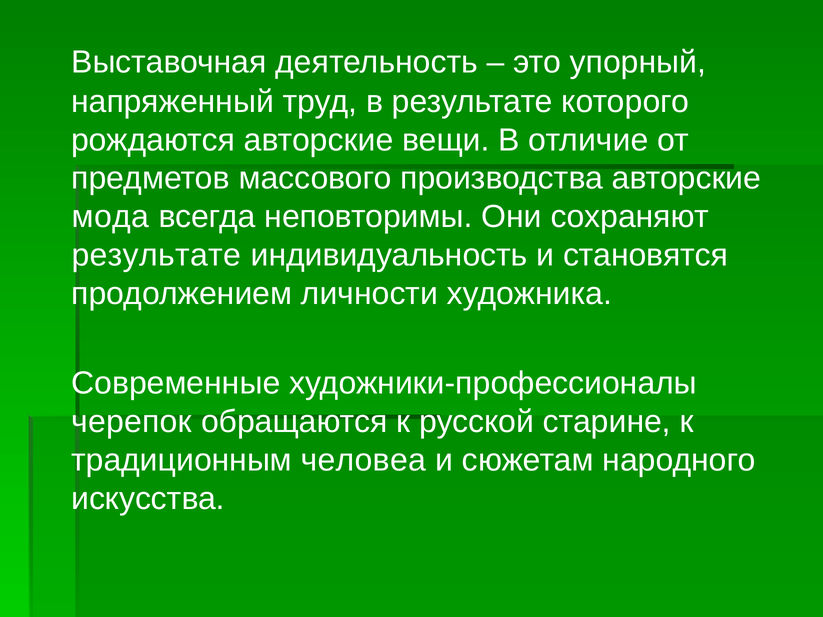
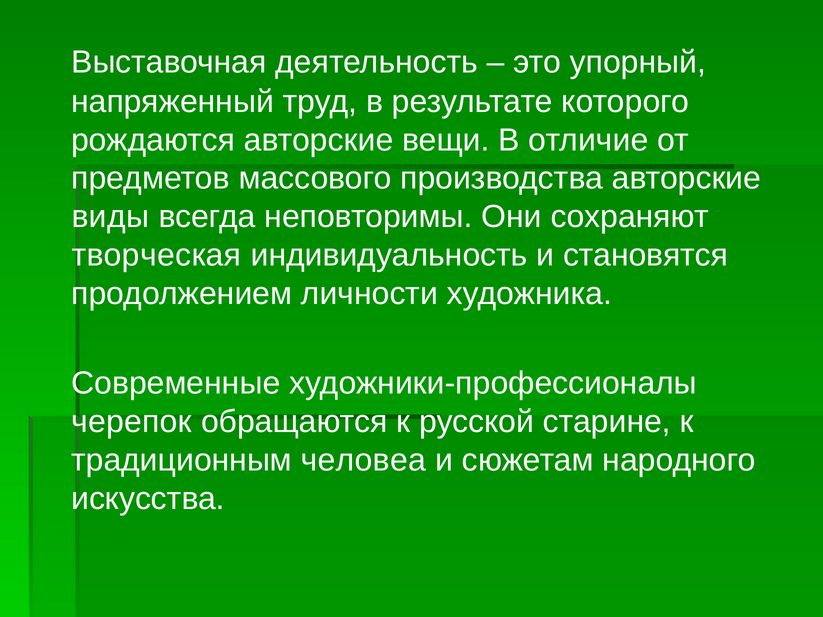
мода: мода -> виды (110, 217)
результате: результате -> творческая (156, 255)
